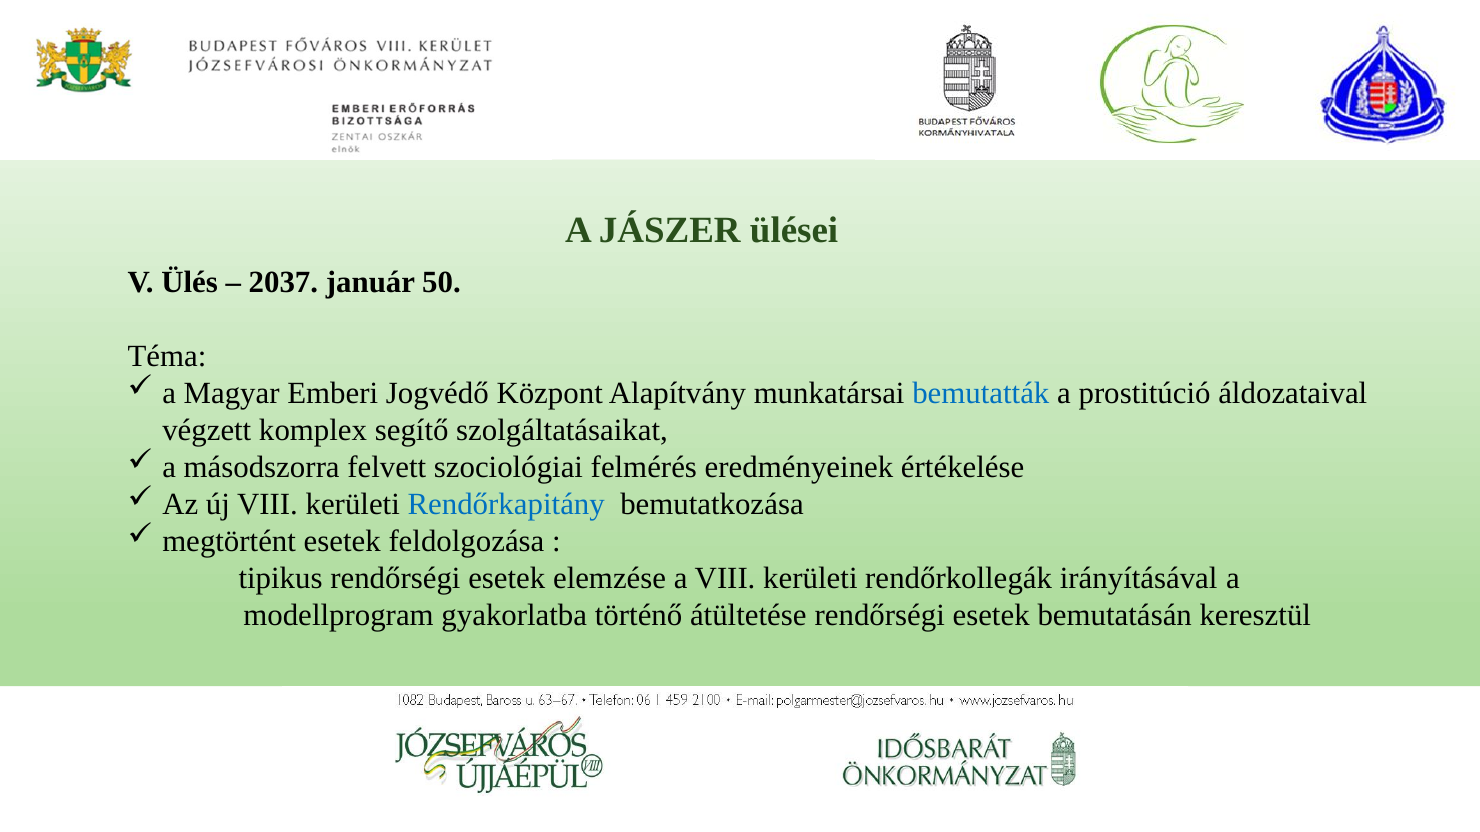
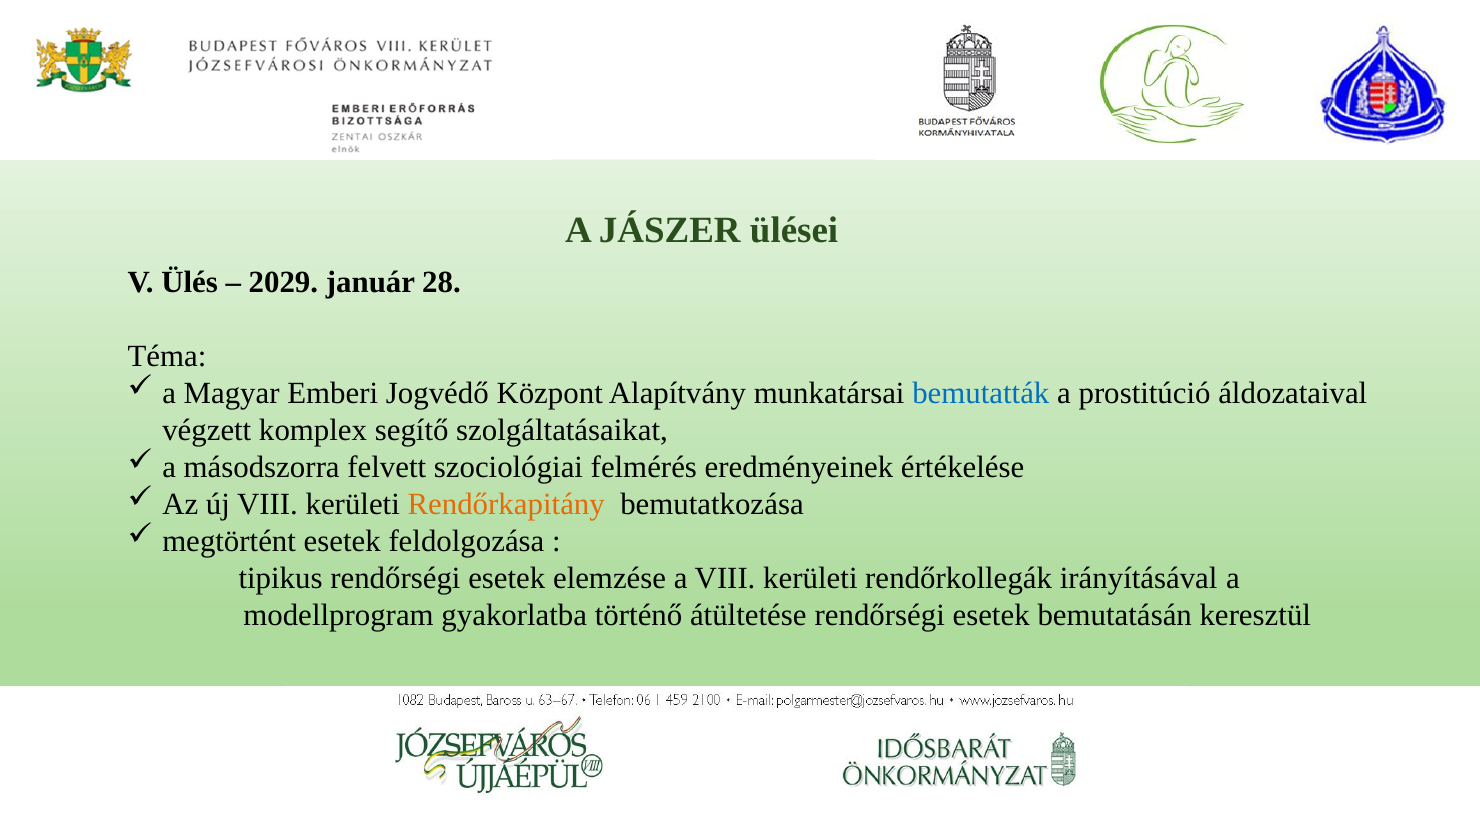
2037: 2037 -> 2029 (283, 283)
50: 50 -> 28 (442, 283)
Rendőrkapitány colour: blue -> orange (506, 505)
